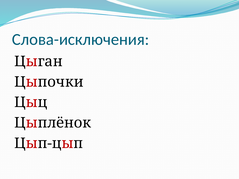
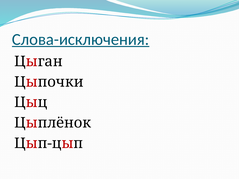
Слова-исключения underline: none -> present (81, 39)
